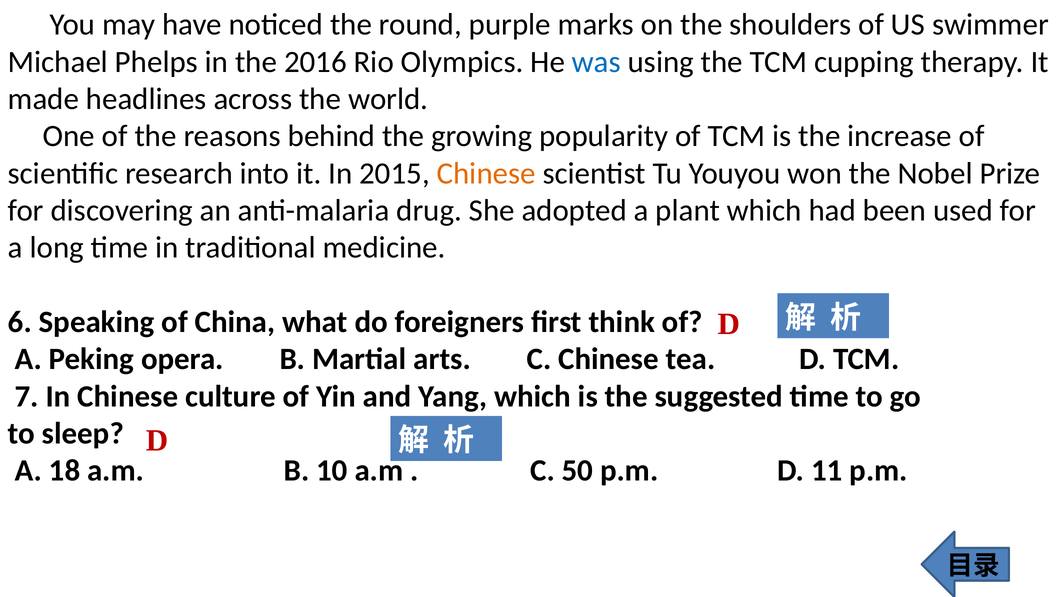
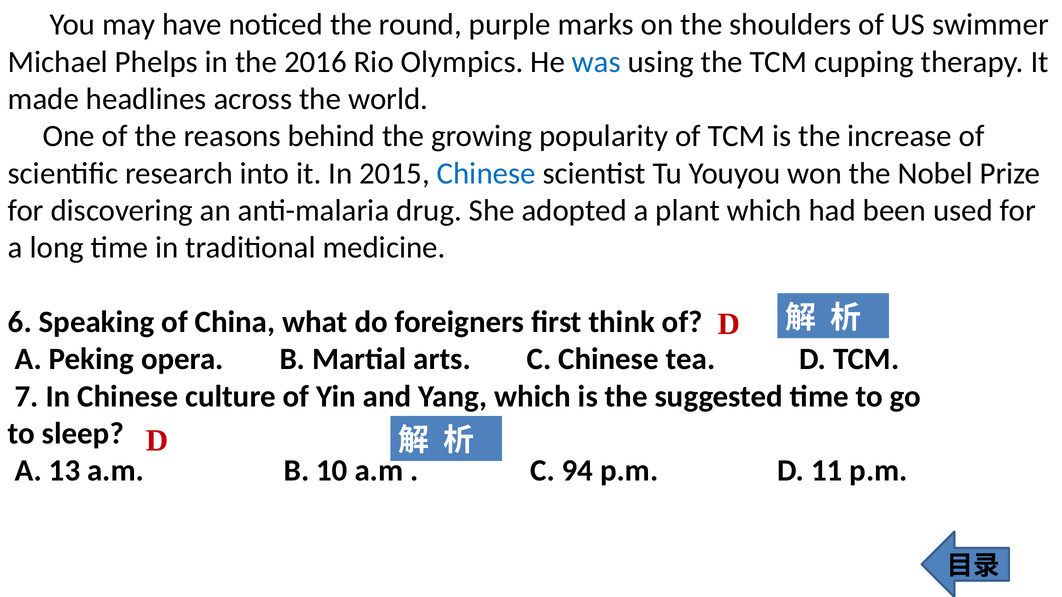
Chinese colour: orange -> blue (486, 173)
18: 18 -> 13 (65, 471)
50: 50 -> 94 (577, 471)
